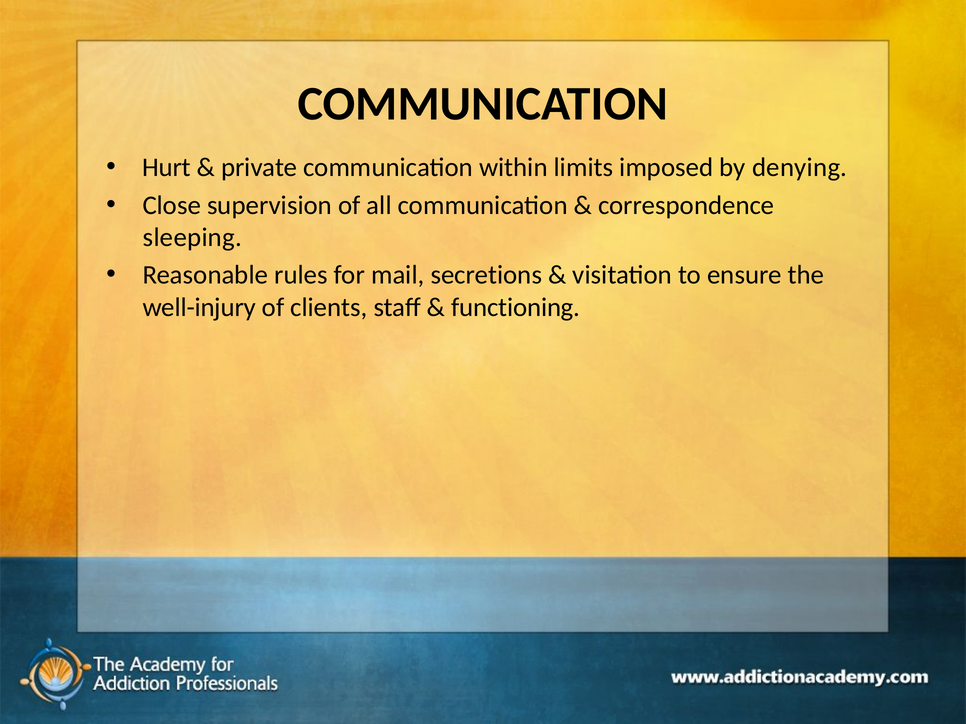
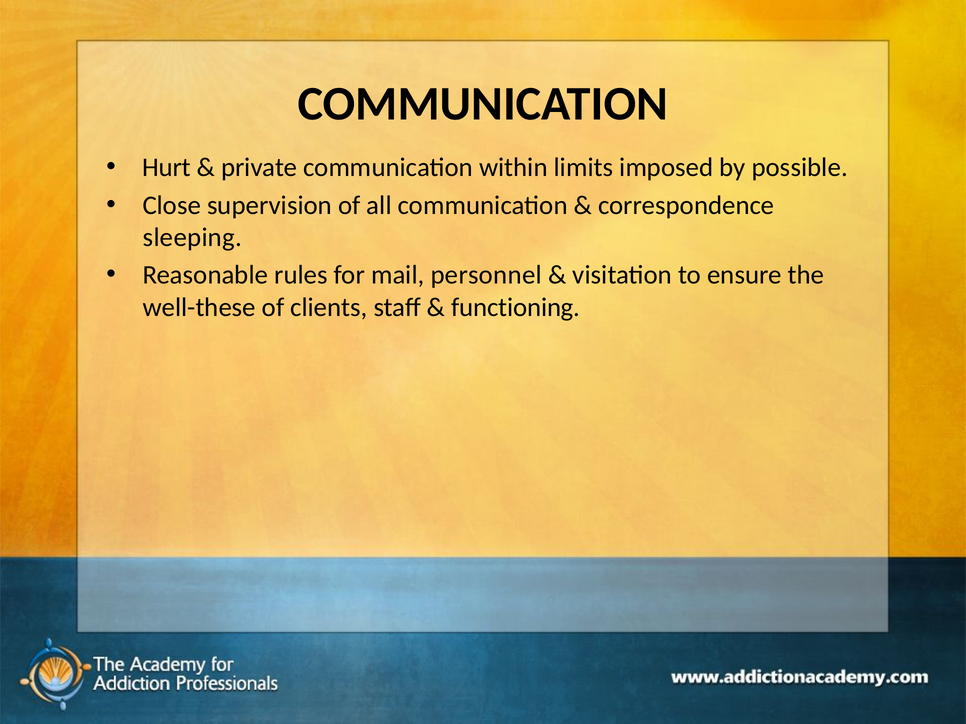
denying: denying -> possible (800, 168)
secretions: secretions -> personnel (486, 275)
well-injury: well-injury -> well-these (199, 307)
